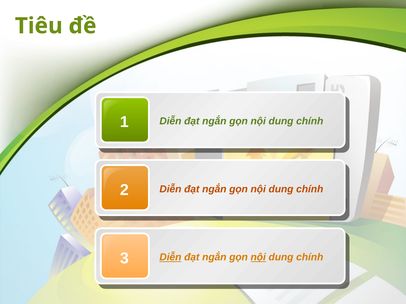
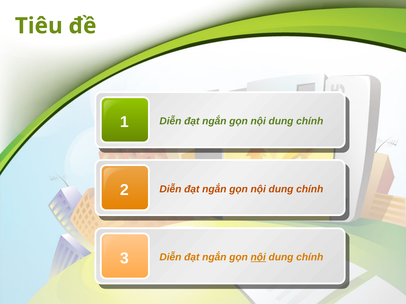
Diễn underline: present -> none (170, 258)
